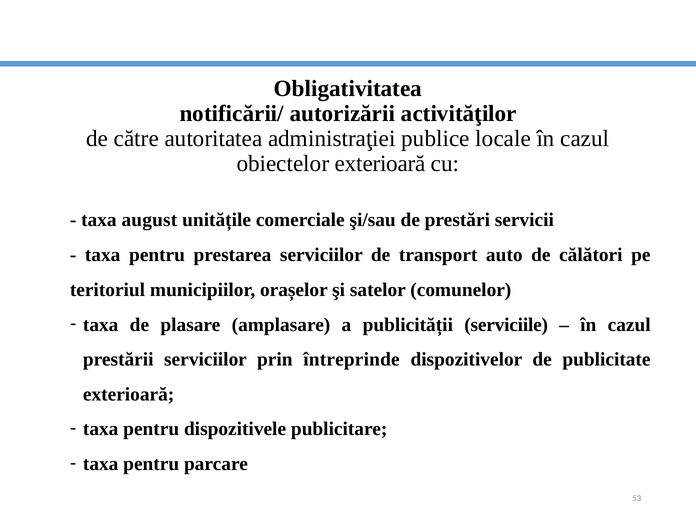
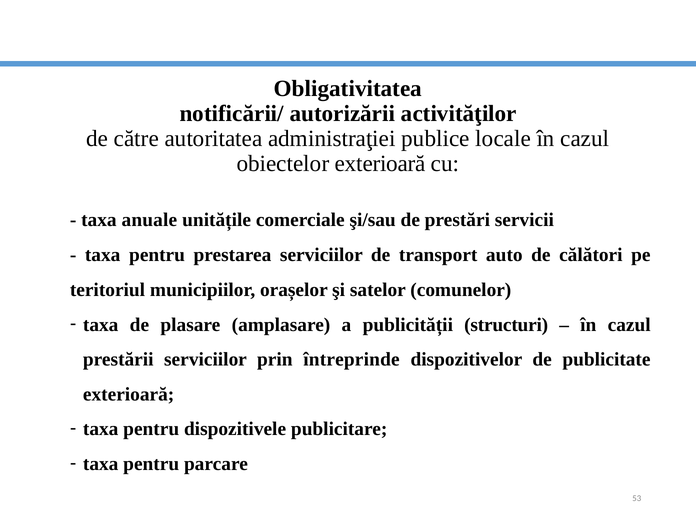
august: august -> anuale (149, 220)
serviciile: serviciile -> structuri (506, 325)
